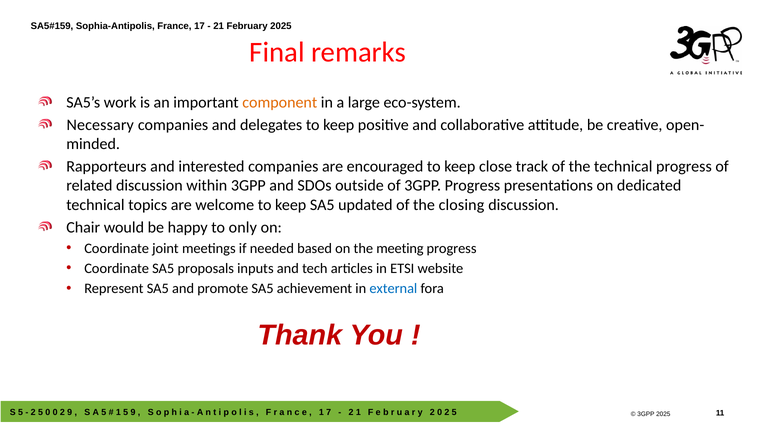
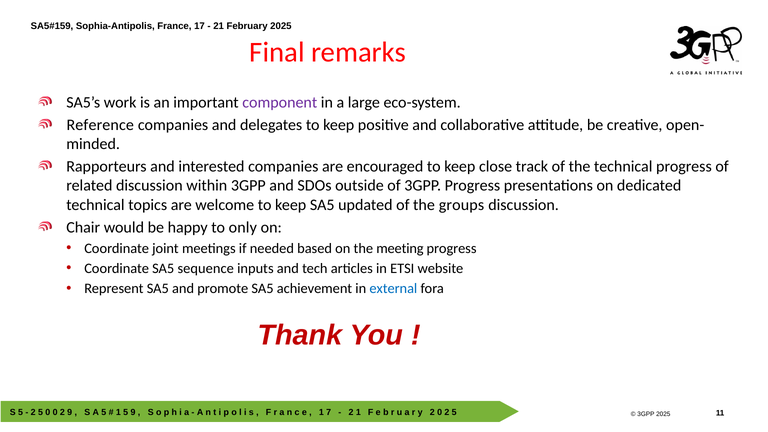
component colour: orange -> purple (280, 102)
Necessary: Necessary -> Reference (100, 125)
closing: closing -> groups (461, 205)
proposals: proposals -> sequence (206, 268)
